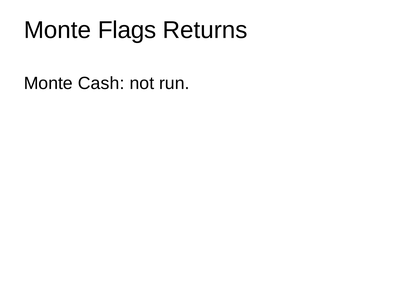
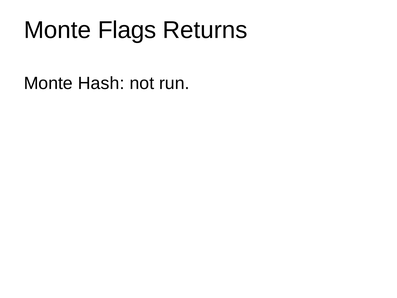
Cash: Cash -> Hash (101, 83)
